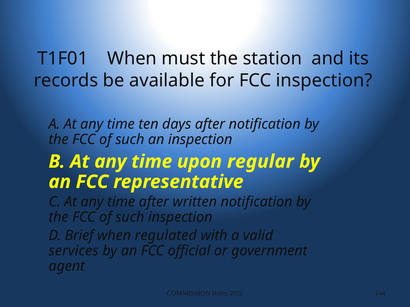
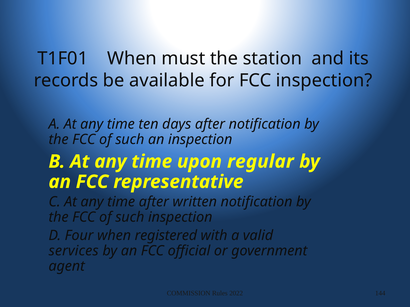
Brief: Brief -> Four (79, 236)
regulated: regulated -> registered (166, 236)
